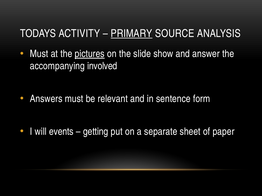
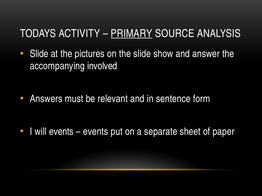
Must: Must -> Slide (39, 54)
pictures underline: present -> none (90, 54)
getting: getting -> events (96, 132)
